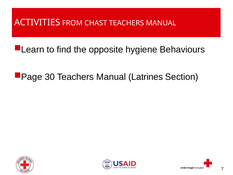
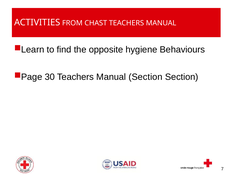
Manual Latrines: Latrines -> Section (146, 77)
